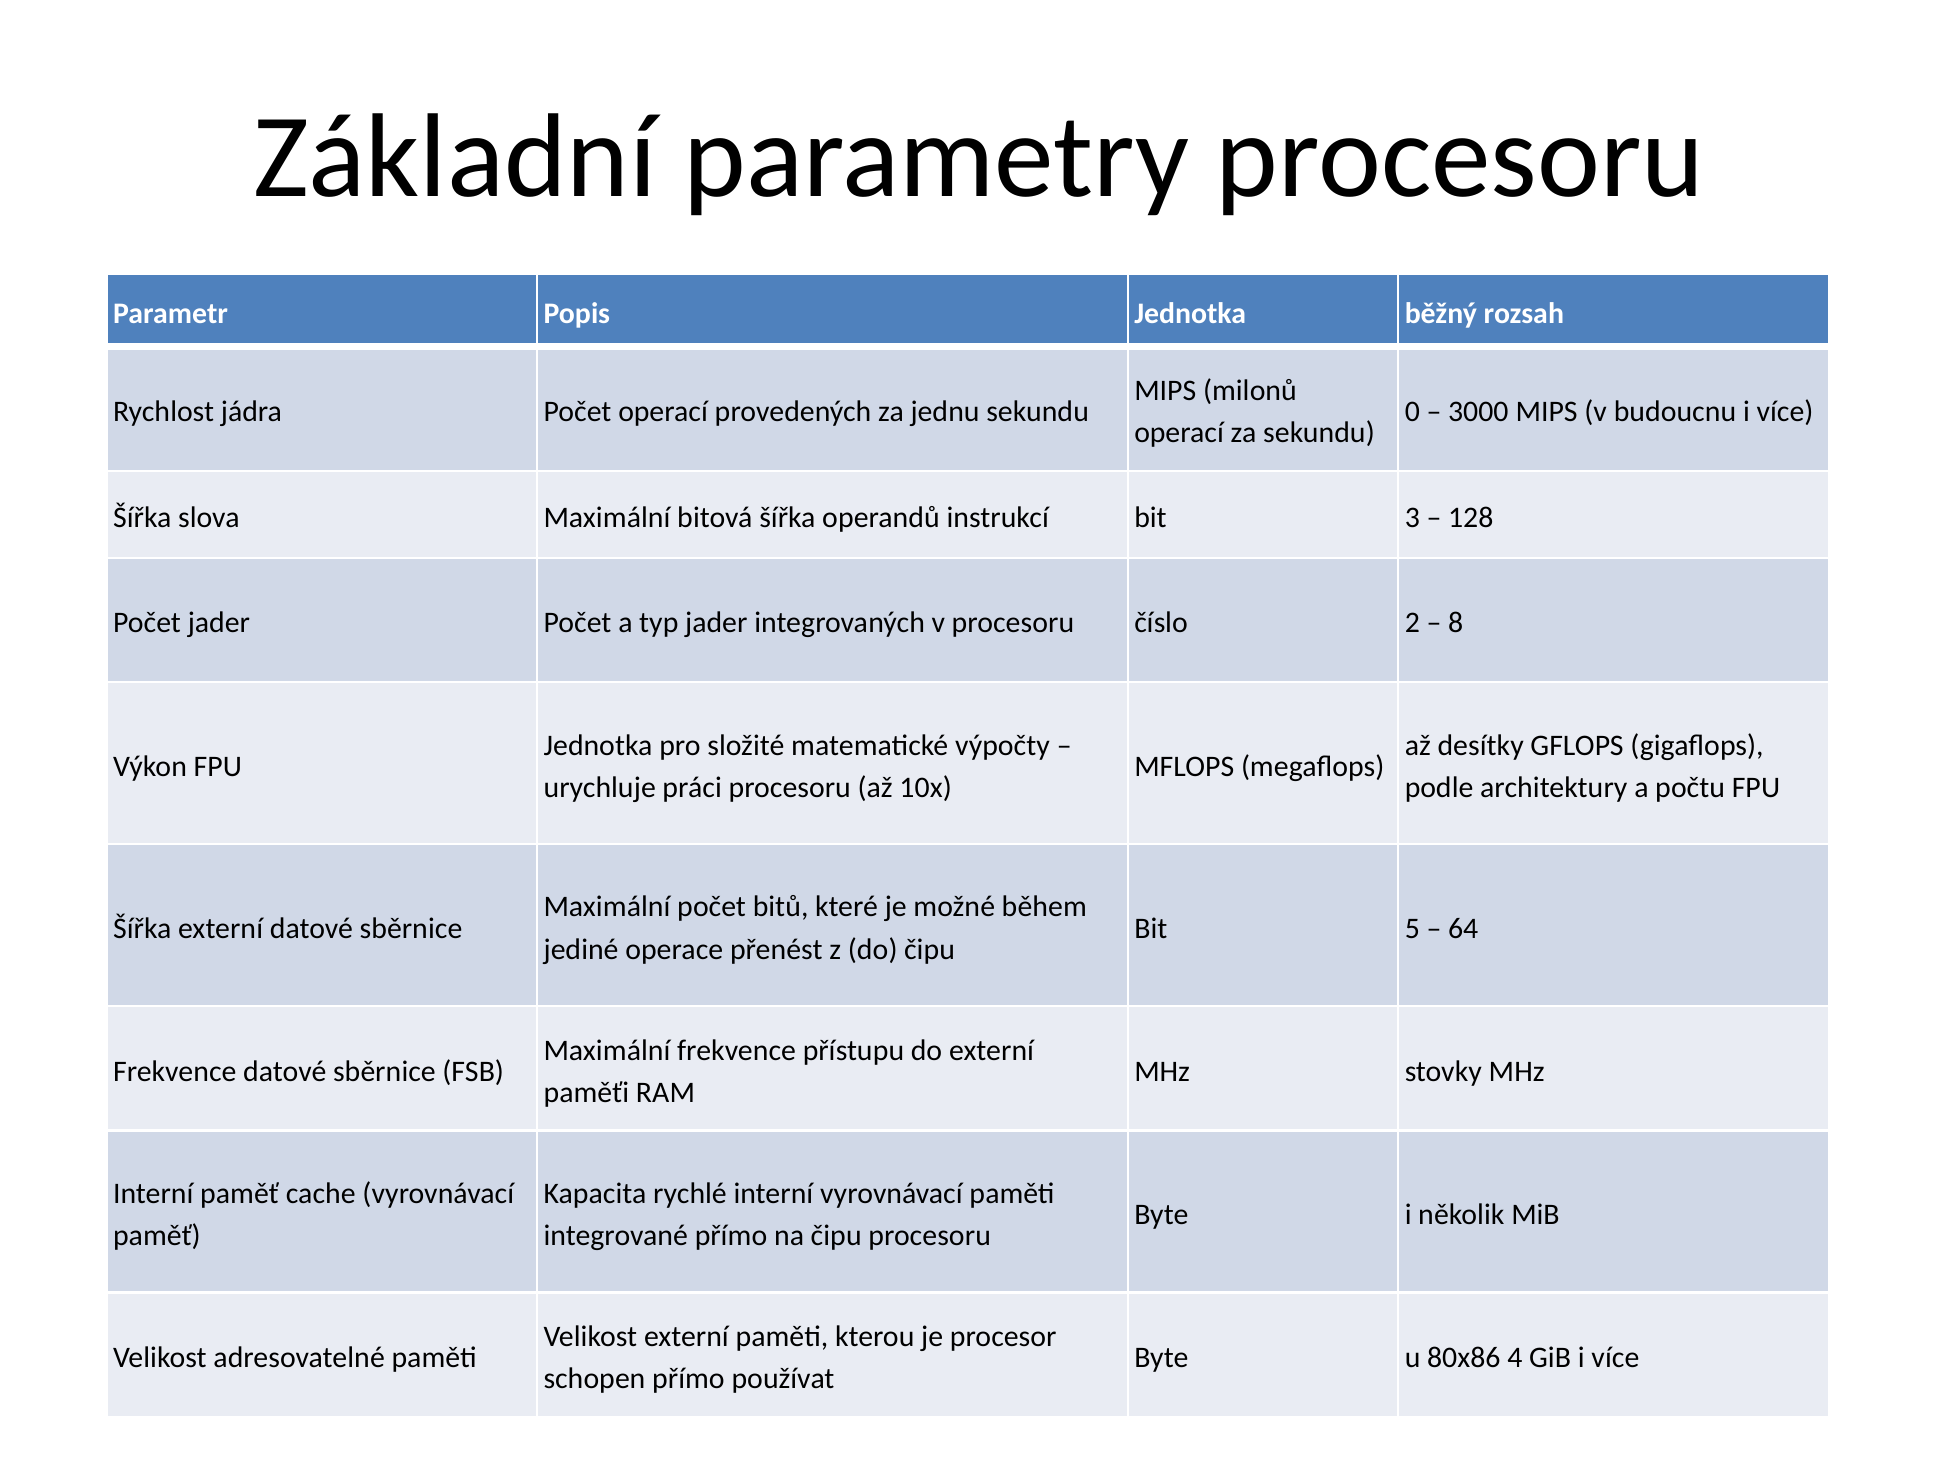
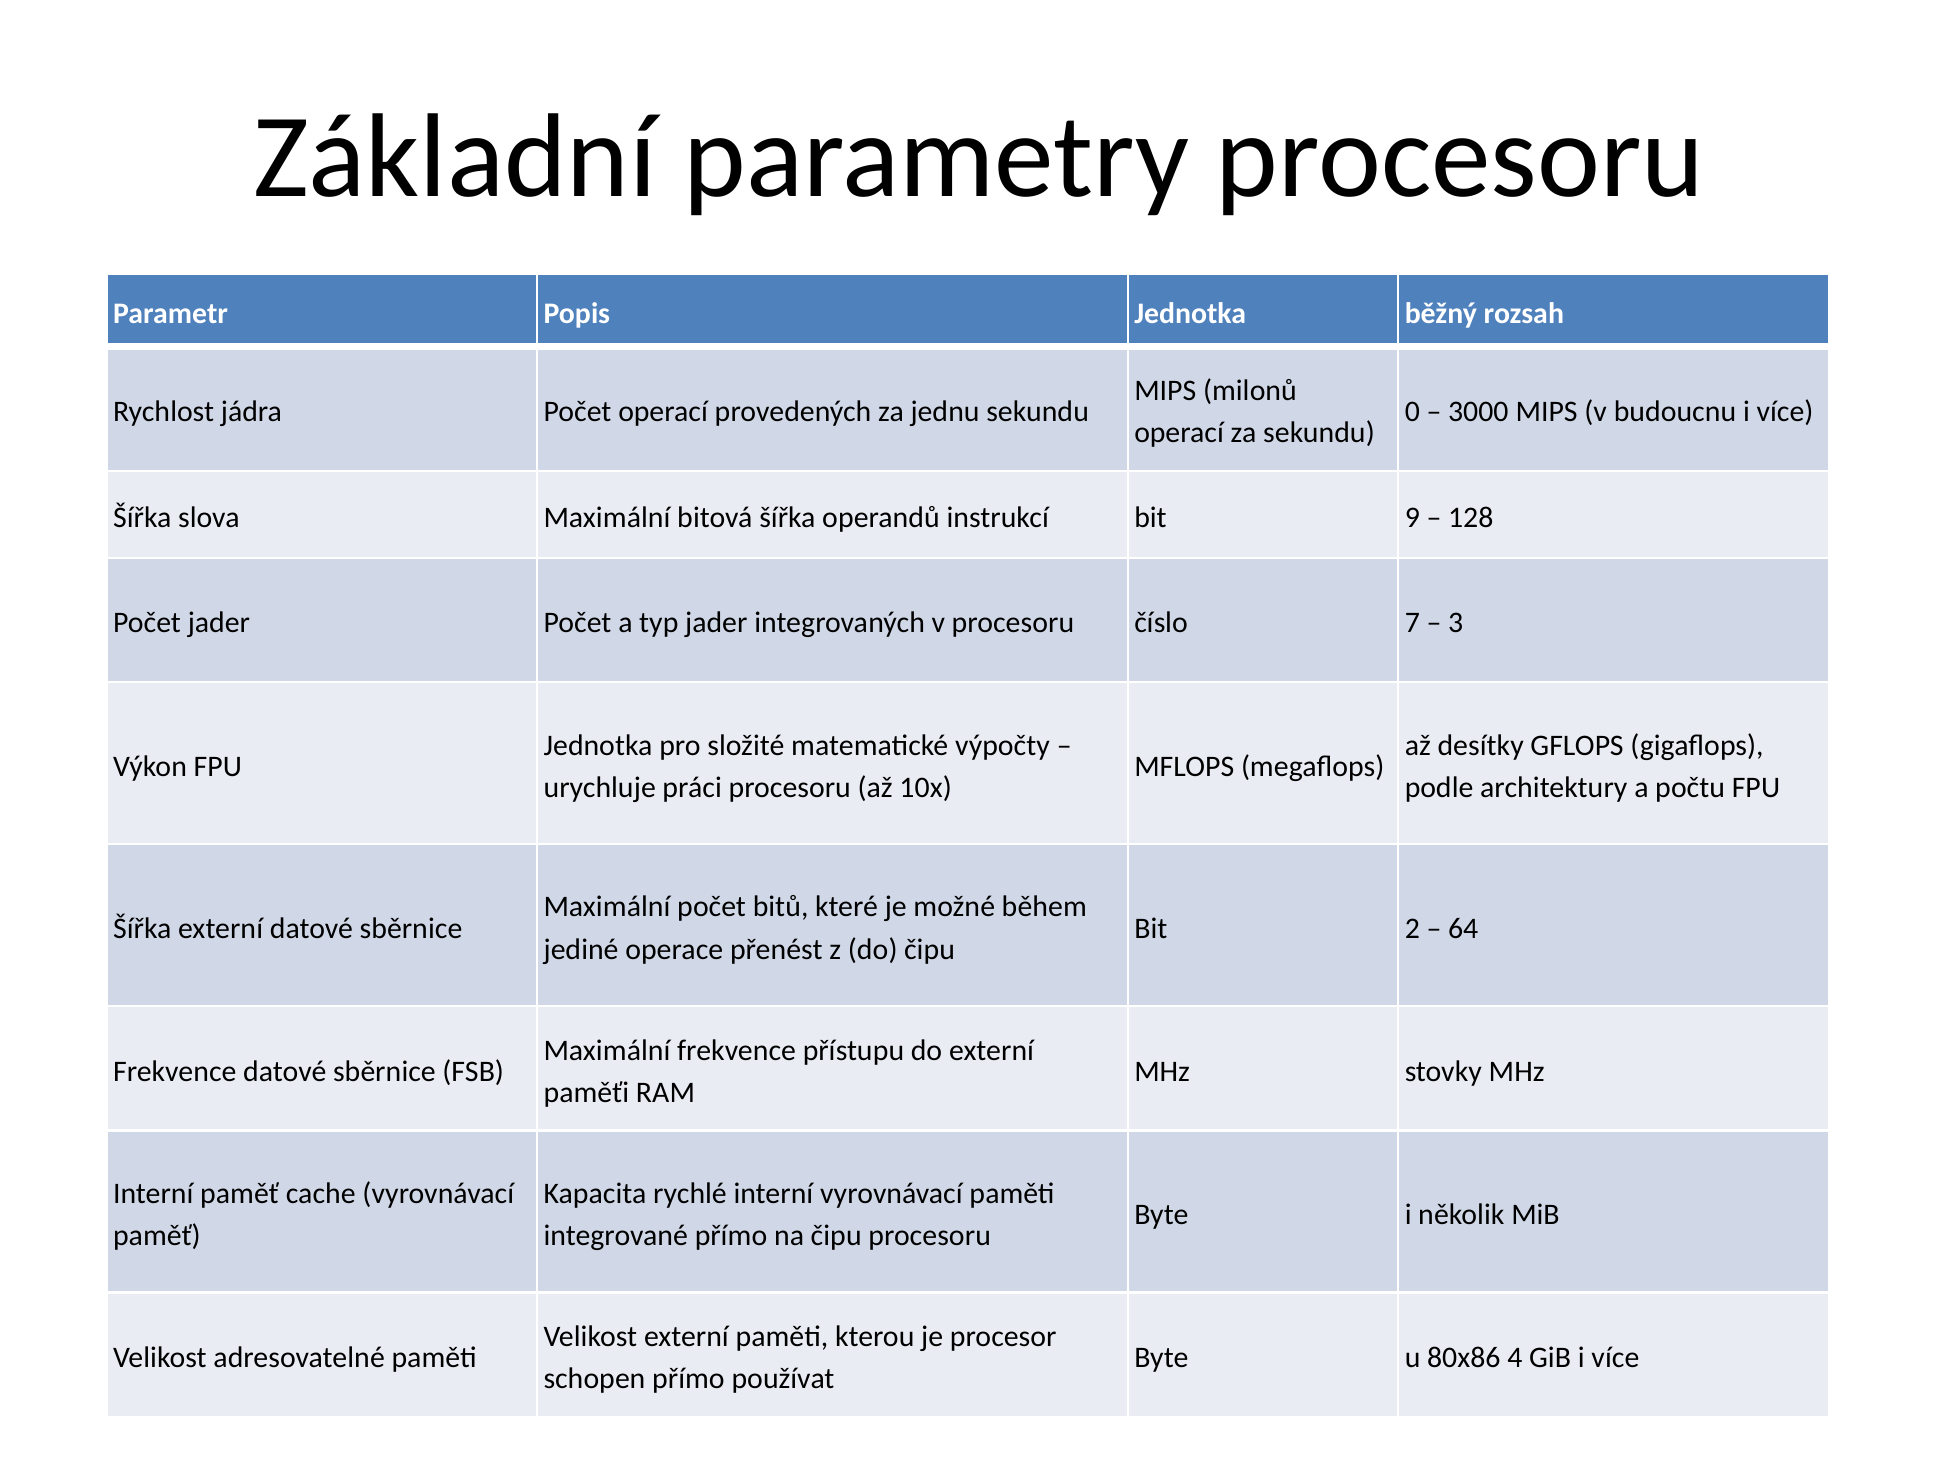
3: 3 -> 9 (1412, 518)
2: 2 -> 7 (1412, 623)
8: 8 -> 3 (1456, 623)
5: 5 -> 2 (1412, 928)
